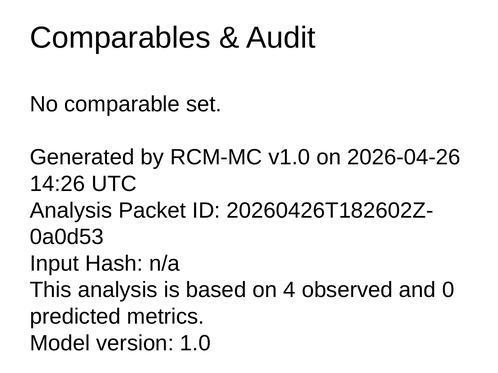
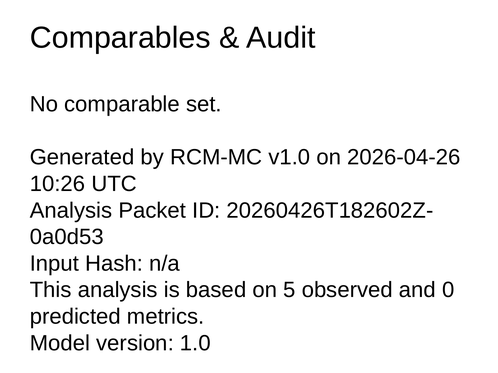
14:26: 14:26 -> 10:26 (57, 184)
4: 4 -> 5 (289, 290)
